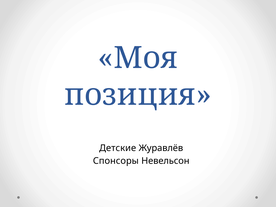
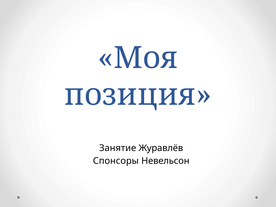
Детские: Детские -> Занятие (118, 148)
